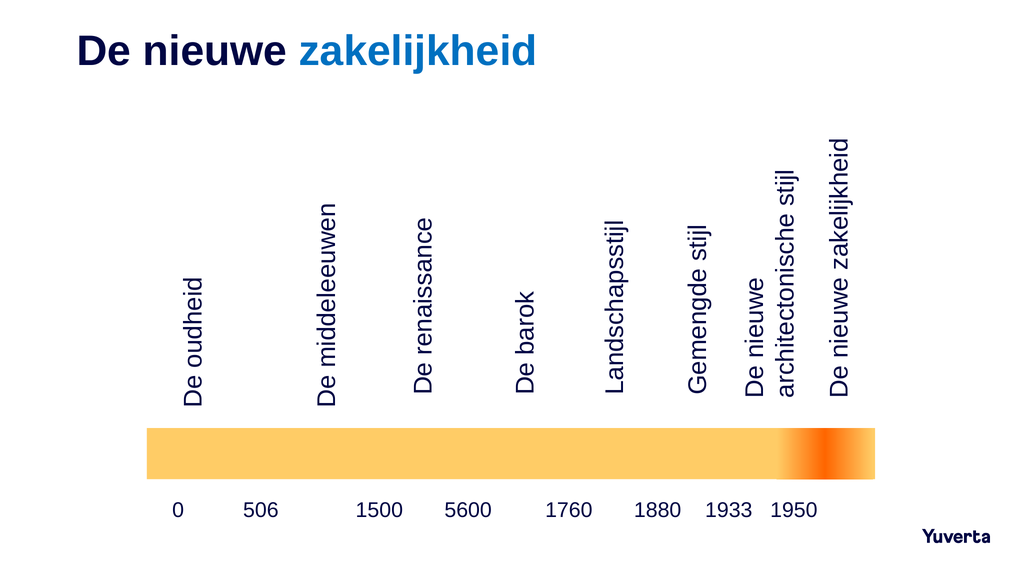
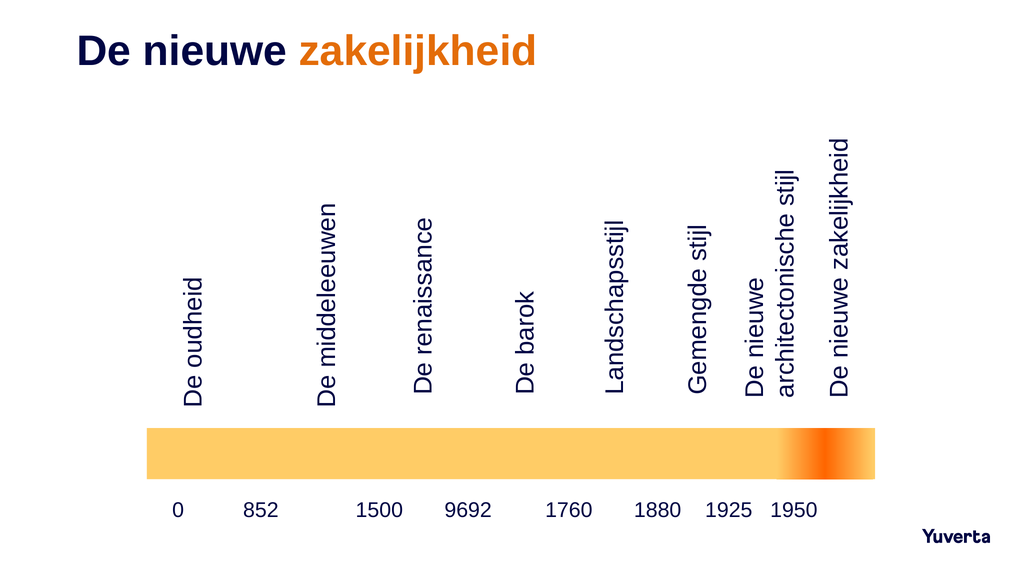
zakelijkheid colour: blue -> orange (418, 51)
506: 506 -> 852 (261, 510)
5600: 5600 -> 9692 (468, 510)
1933: 1933 -> 1925 (729, 510)
